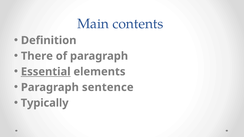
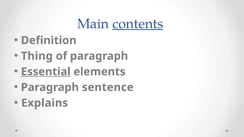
contents underline: none -> present (138, 24)
There: There -> Thing (37, 56)
Typically: Typically -> Explains (45, 103)
